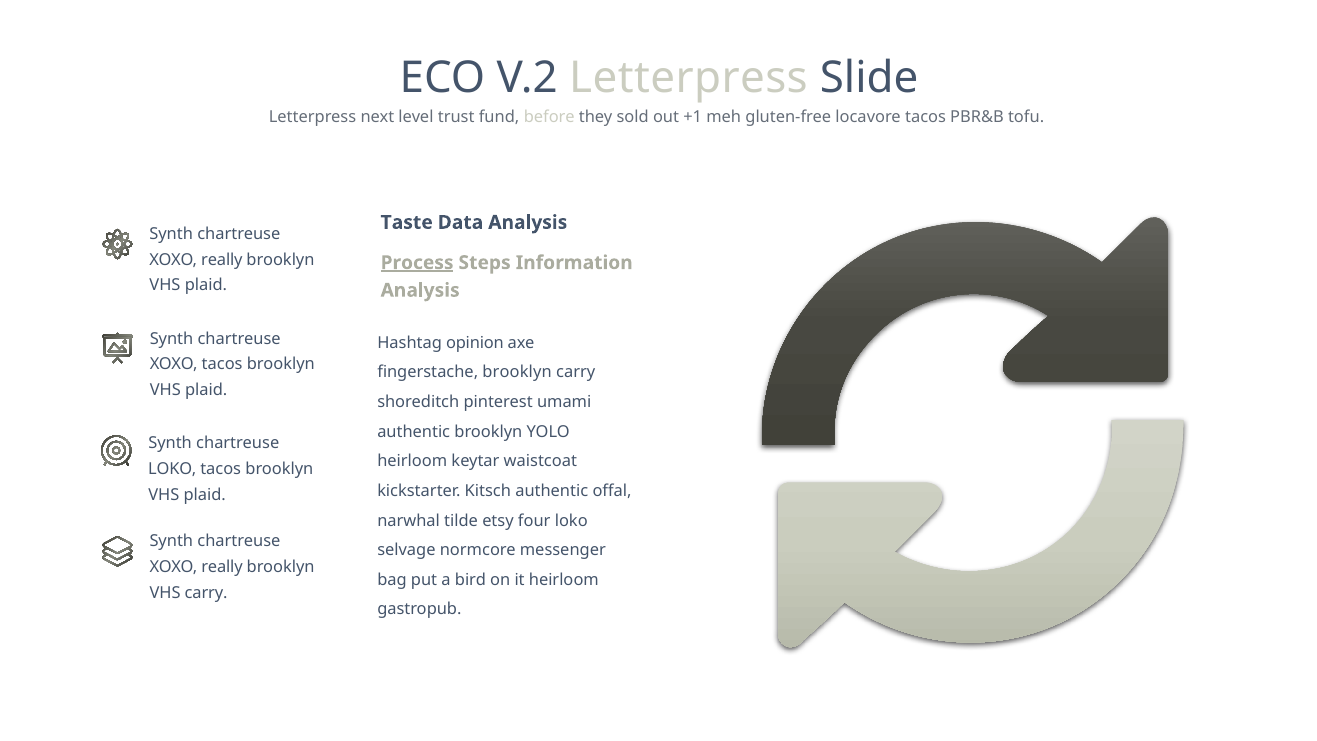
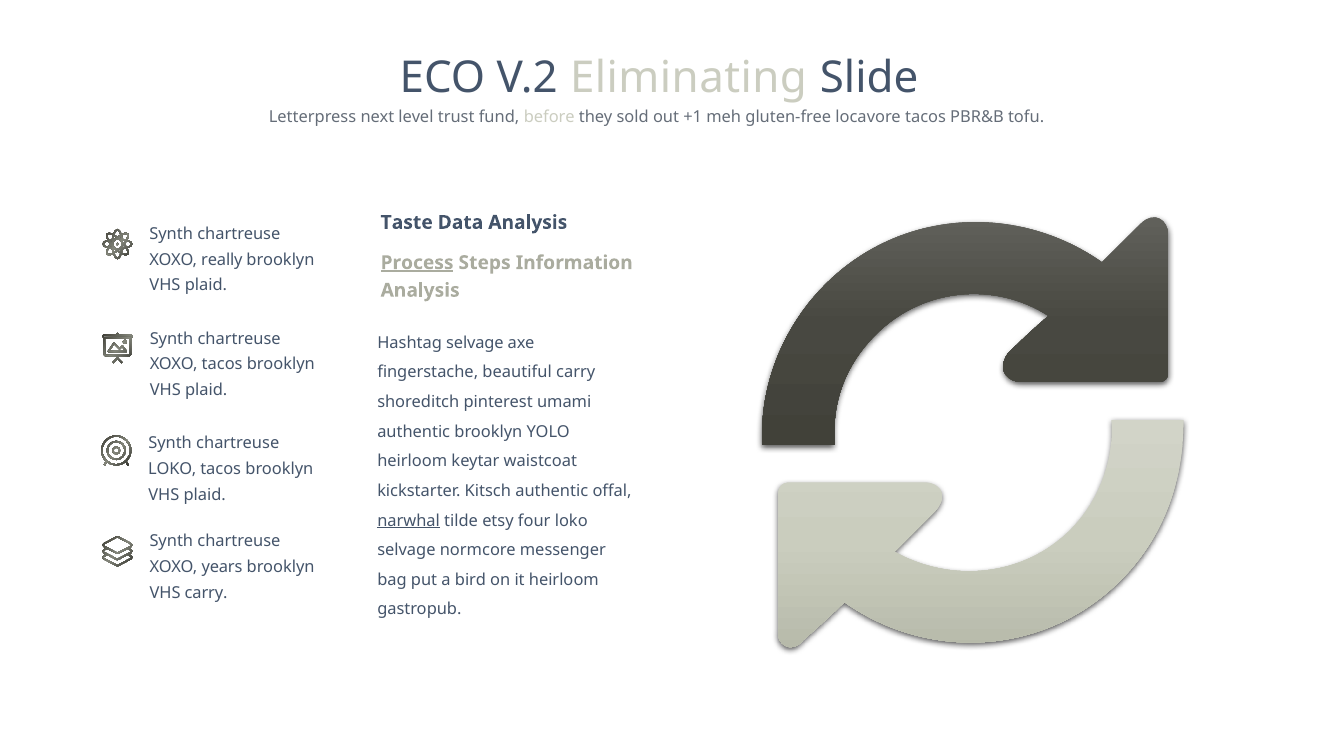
V.2 Letterpress: Letterpress -> Eliminating (688, 78)
Hashtag opinion: opinion -> selvage (475, 343)
fingerstache brooklyn: brooklyn -> beautiful (517, 372)
narwhal underline: none -> present (409, 520)
really: really -> years (222, 567)
